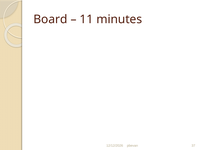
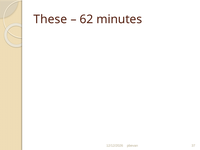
Board: Board -> These (50, 19)
11: 11 -> 62 (86, 19)
